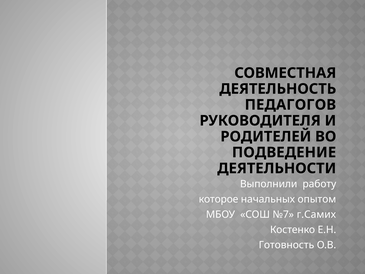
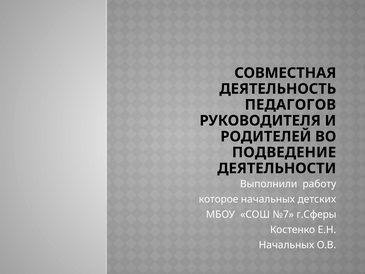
опытом: опытом -> детских (317, 199)
г.Самих: г.Самих -> г.Сферы (316, 214)
Готовность: Готовность -> Начальных (286, 245)
